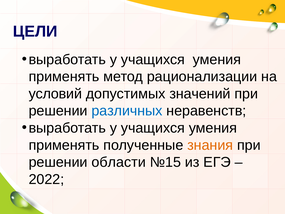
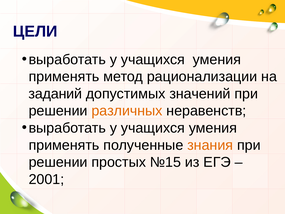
условий: условий -> заданий (55, 94)
различных colour: blue -> orange (127, 111)
области: области -> простых (119, 162)
2022: 2022 -> 2001 (46, 179)
